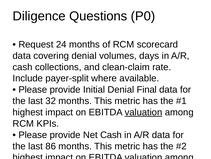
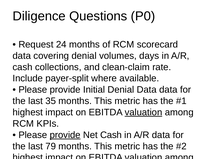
Denial Final: Final -> Data (147, 89)
32: 32 -> 35 (51, 101)
provide underline: none -> present (65, 134)
86: 86 -> 79 (51, 146)
